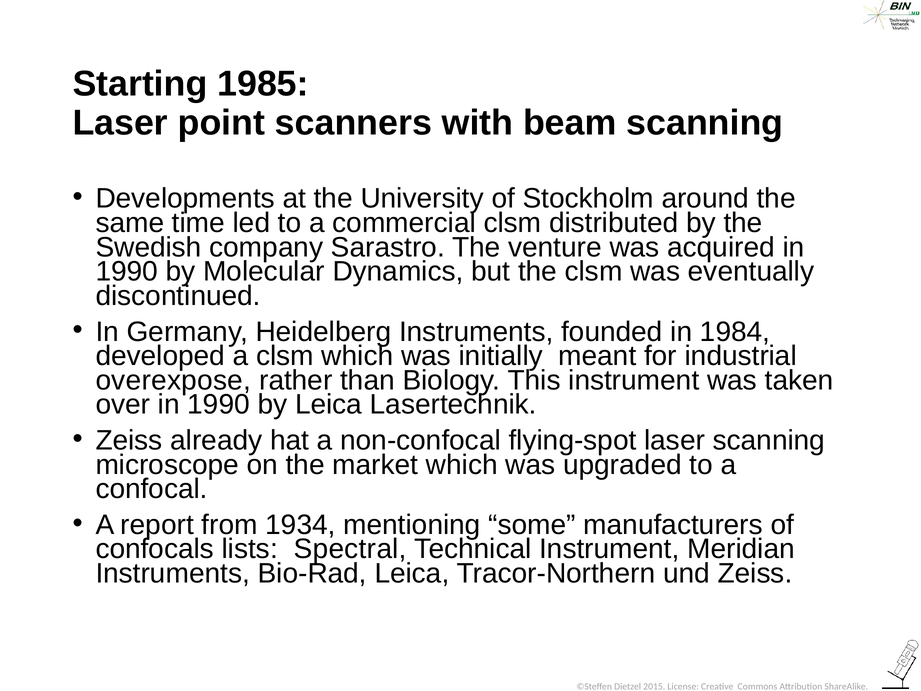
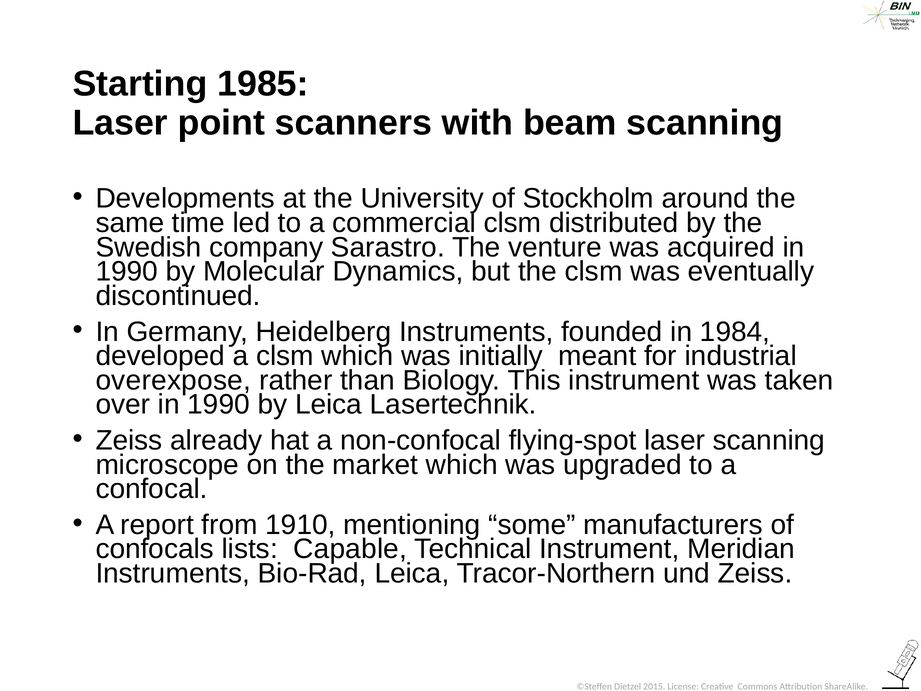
1934: 1934 -> 1910 (301, 525)
Spectral: Spectral -> Capable (350, 549)
